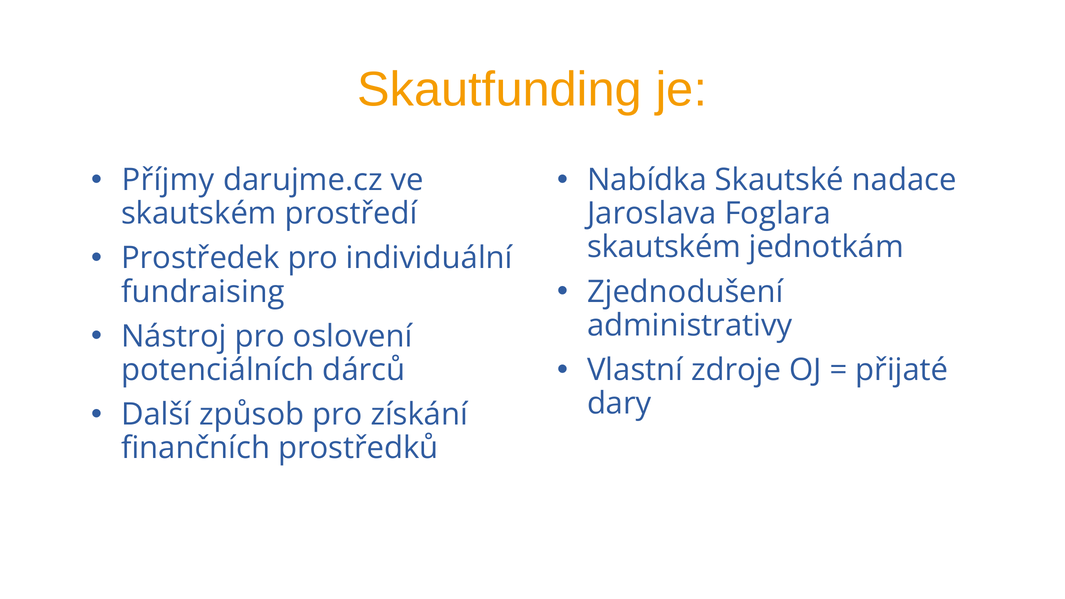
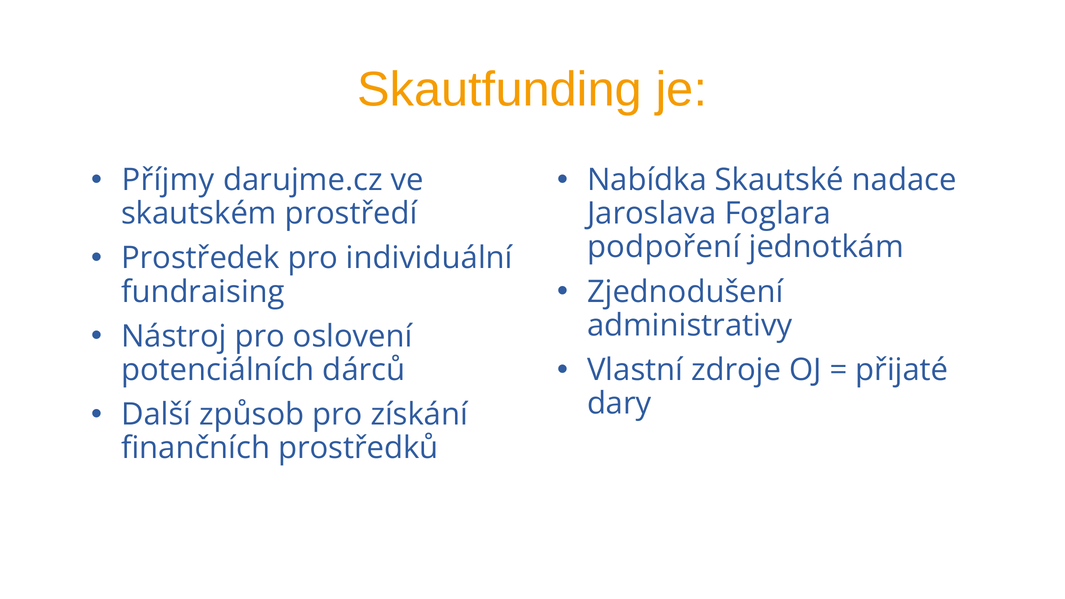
skautském: skautském -> podpoření (664, 247)
